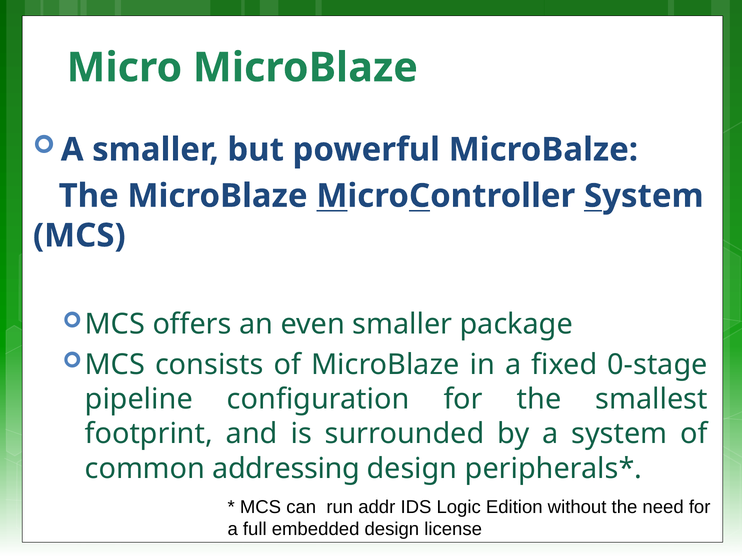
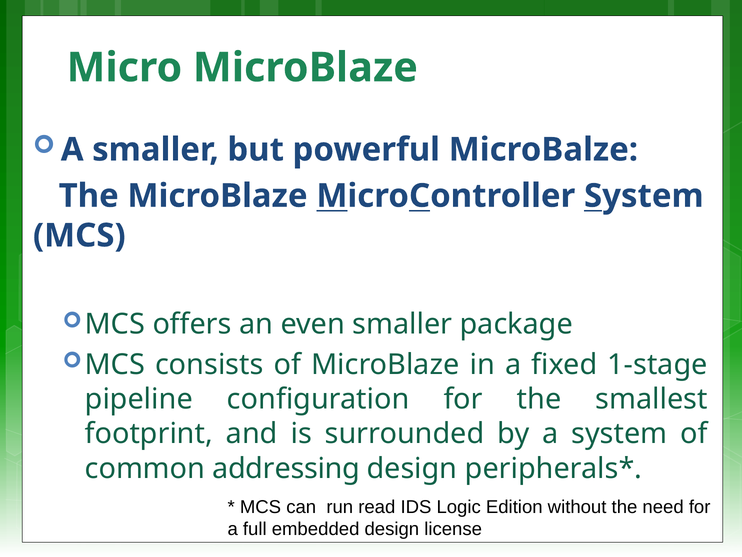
0-stage: 0-stage -> 1-stage (658, 364)
addr: addr -> read (377, 507)
